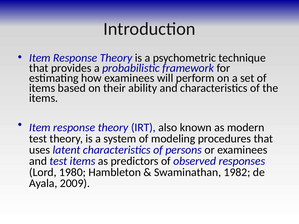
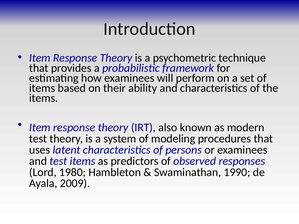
1982: 1982 -> 1990 (237, 172)
